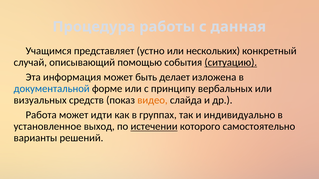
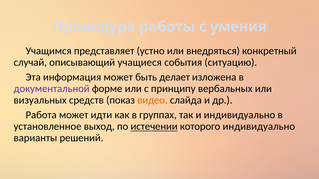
данная: данная -> умения (238, 27)
нескольких: нескольких -> внедряться (213, 51)
помощью: помощью -> учащиеся (140, 63)
ситуацию underline: present -> none (231, 63)
документальной colour: blue -> purple (52, 89)
которого самостоятельно: самостоятельно -> индивидуально (259, 127)
